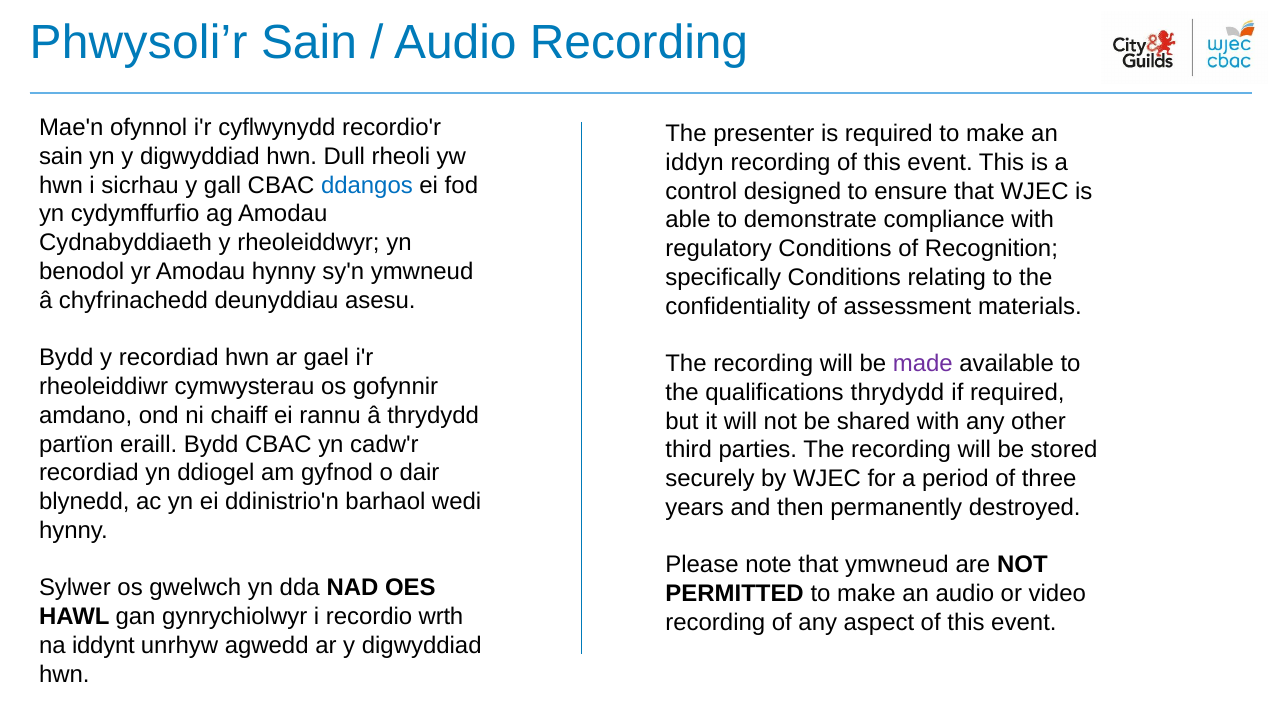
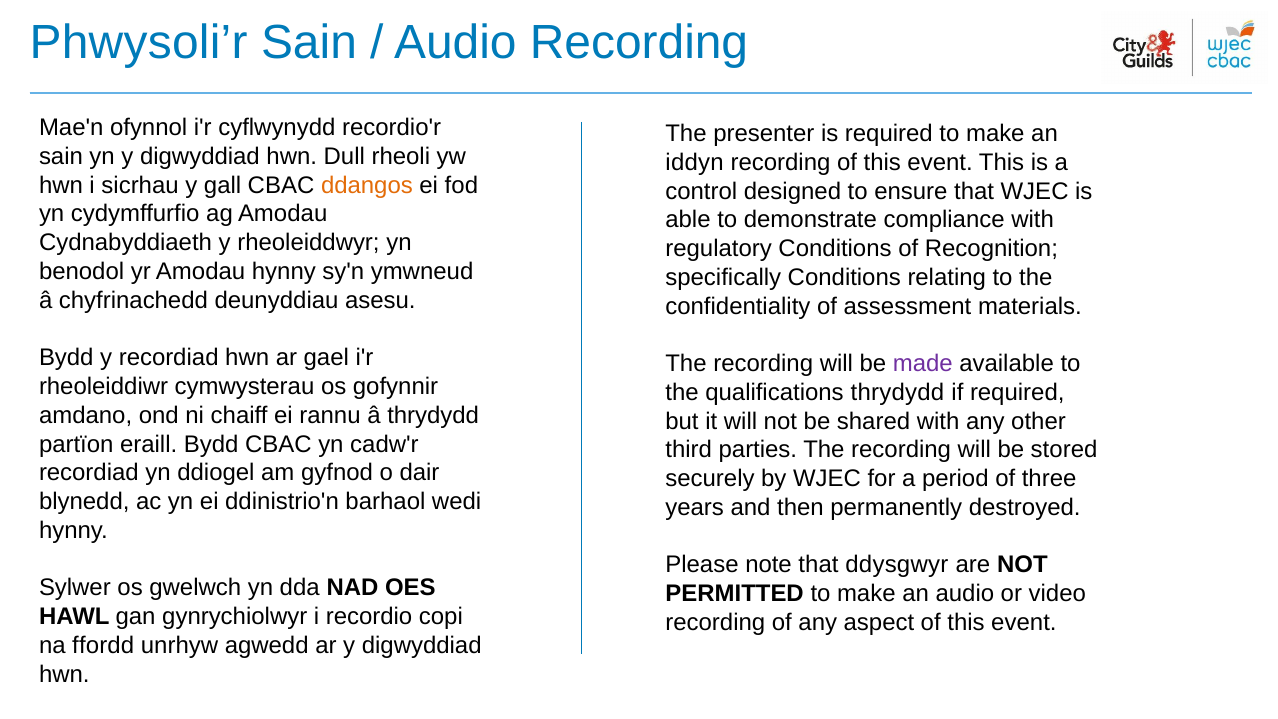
ddangos colour: blue -> orange (367, 185)
that ymwneud: ymwneud -> ddysgwyr (897, 565)
wrth: wrth -> copi (441, 617)
iddynt: iddynt -> ffordd (103, 645)
